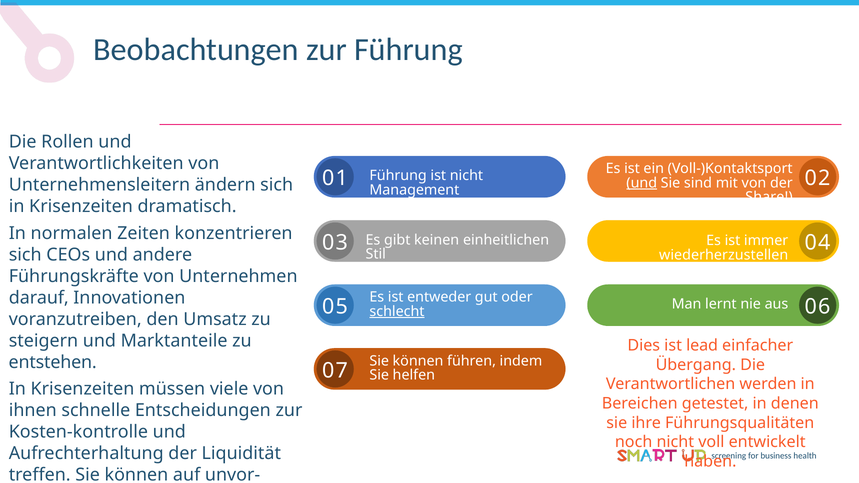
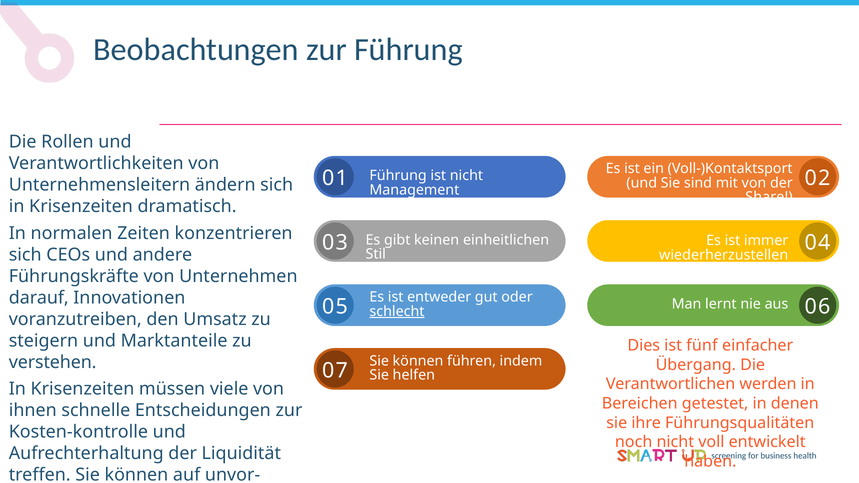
und underline: present -> none (642, 183)
lead: lead -> fünf (702, 346)
entstehen: entstehen -> verstehen (53, 362)
